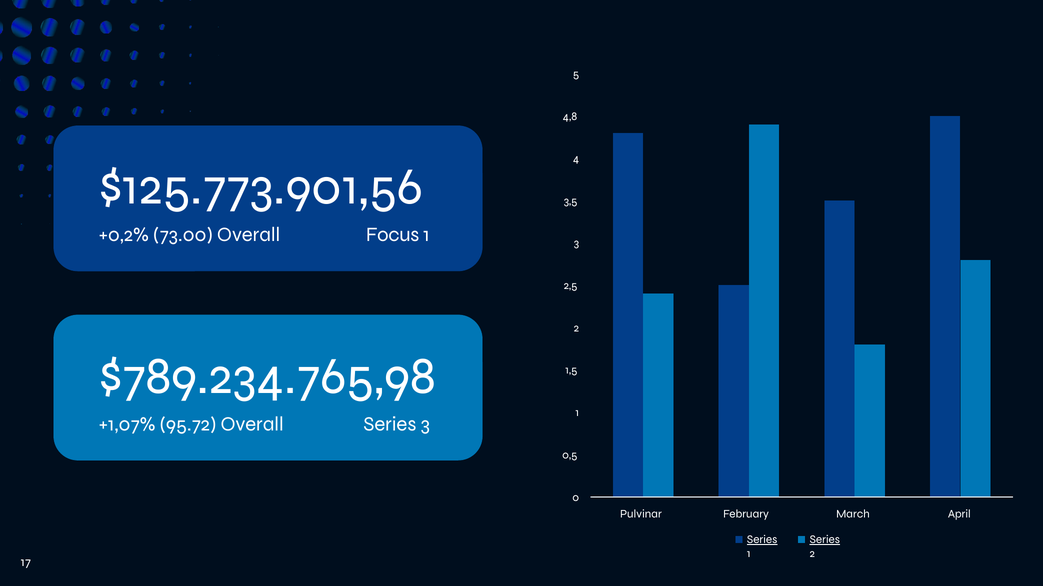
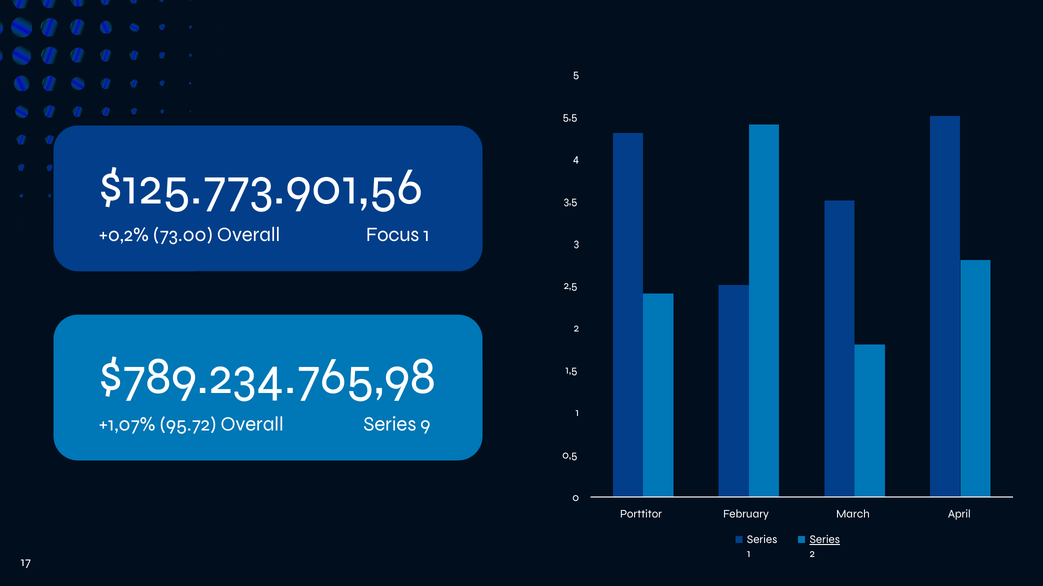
4,8: 4,8 -> 5,5 (570, 116)
Series 3: 3 -> 9 (425, 424)
Pulvinar: Pulvinar -> Porttitor (641, 515)
Series underline: present -> none (762, 540)
